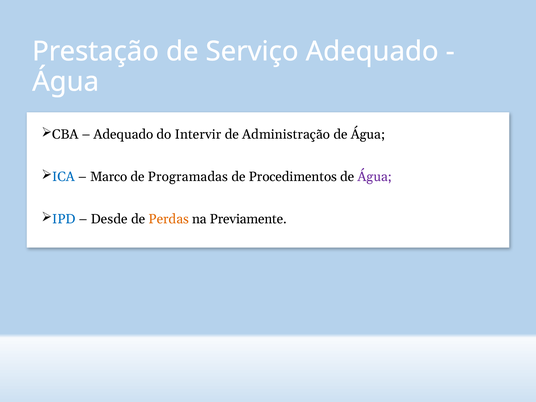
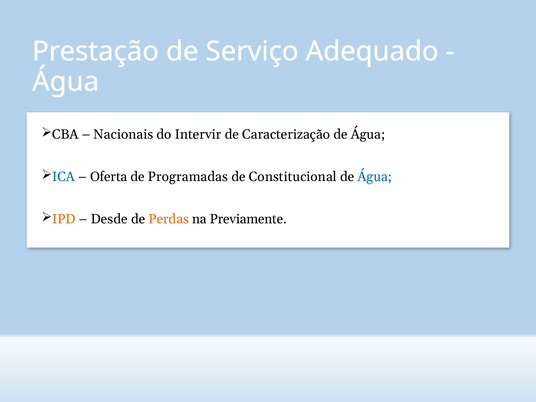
Adequado: Adequado -> Nacionais (123, 134)
Administração: Administração -> Caracterização (286, 134)
Marco: Marco -> Oferta (109, 177)
Procedimentos: Procedimentos -> Constitucional (293, 177)
Água colour: purple -> blue (375, 177)
IPD colour: blue -> orange (64, 219)
